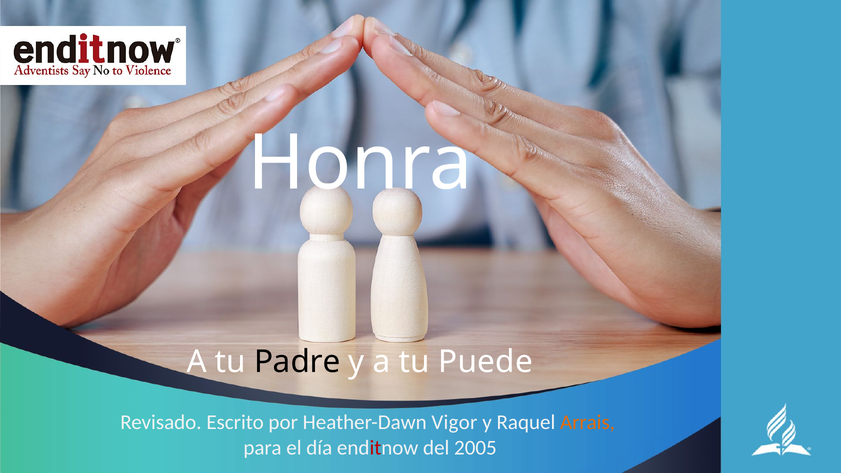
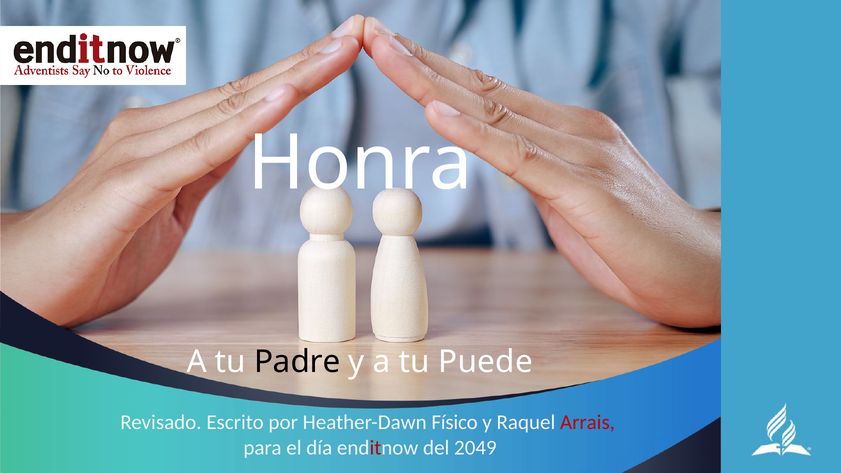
Vigor: Vigor -> Físico (455, 423)
Arrais colour: orange -> red (588, 423)
2005: 2005 -> 2049 (475, 448)
